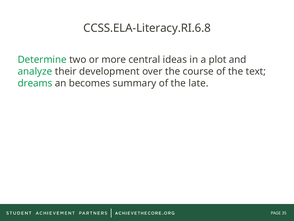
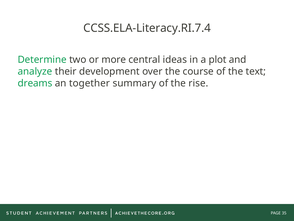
CCSS.ELA-Literacy.RI.6.8: CCSS.ELA-Literacy.RI.6.8 -> CCSS.ELA-Literacy.RI.7.4 (147, 28)
becomes: becomes -> together (89, 83)
late: late -> rise (198, 83)
